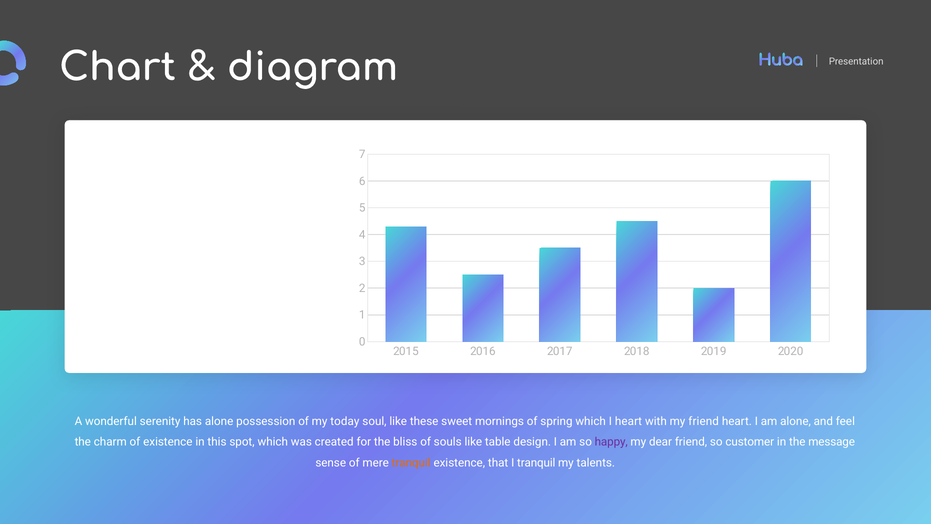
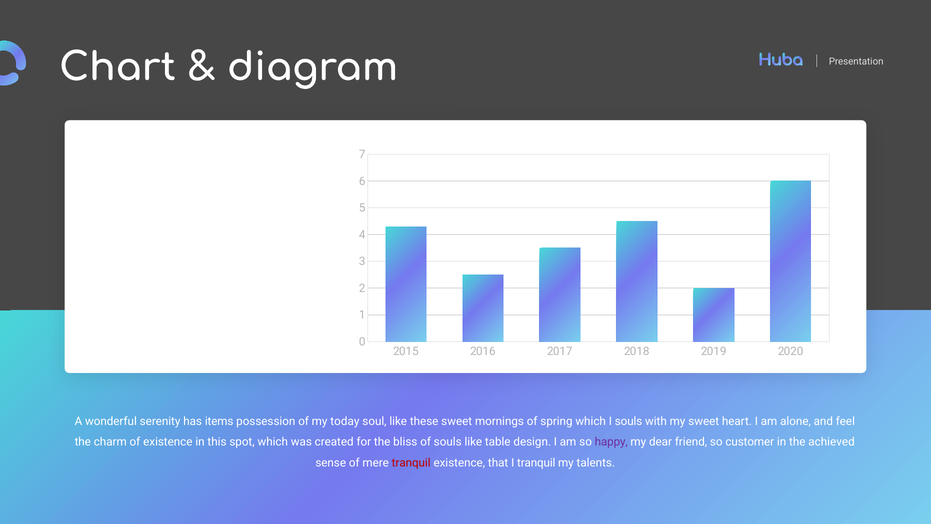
has alone: alone -> items (219, 421)
I heart: heart -> souls (629, 421)
my friend: friend -> sweet (704, 421)
message: message -> achieved (832, 442)
tranquil colour: orange -> red (411, 463)
